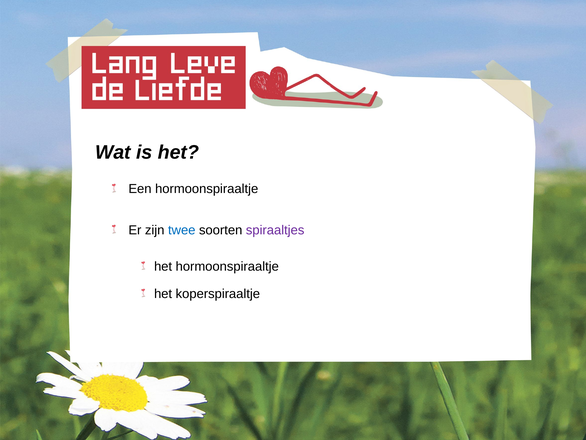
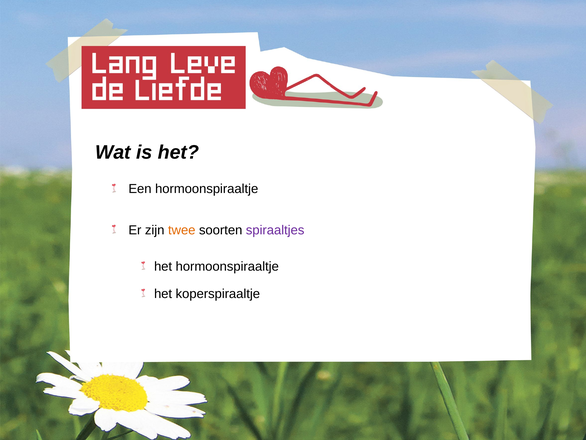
twee colour: blue -> orange (182, 230)
